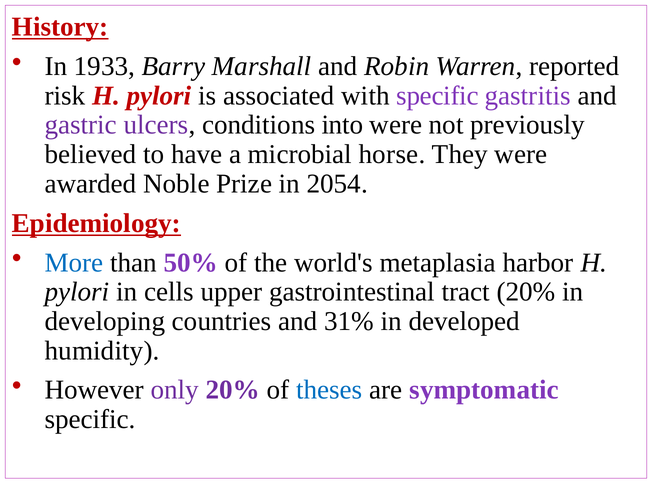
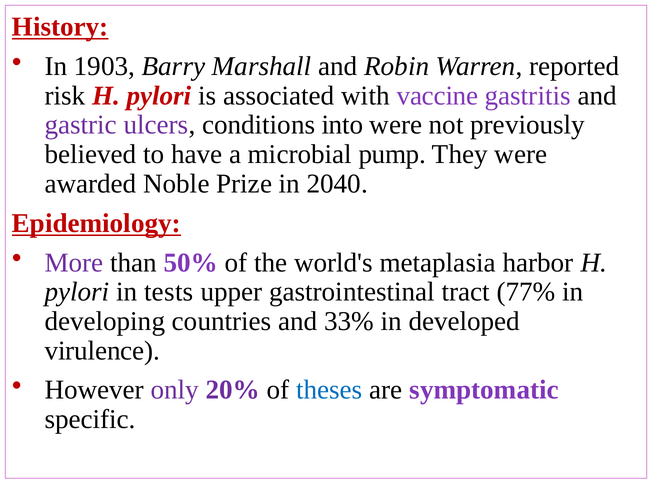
1933: 1933 -> 1903 (104, 66)
with specific: specific -> vaccine (437, 96)
horse: horse -> pump (392, 154)
2054: 2054 -> 2040 (337, 184)
More colour: blue -> purple (74, 263)
cells: cells -> tests (169, 292)
tract 20%: 20% -> 77% (526, 292)
31%: 31% -> 33% (349, 321)
humidity: humidity -> virulence (102, 351)
